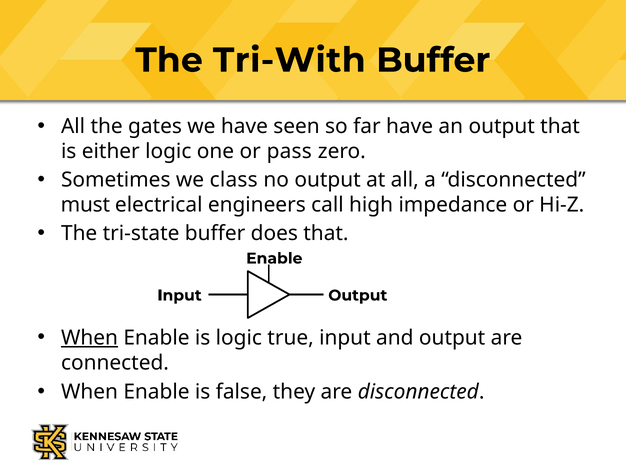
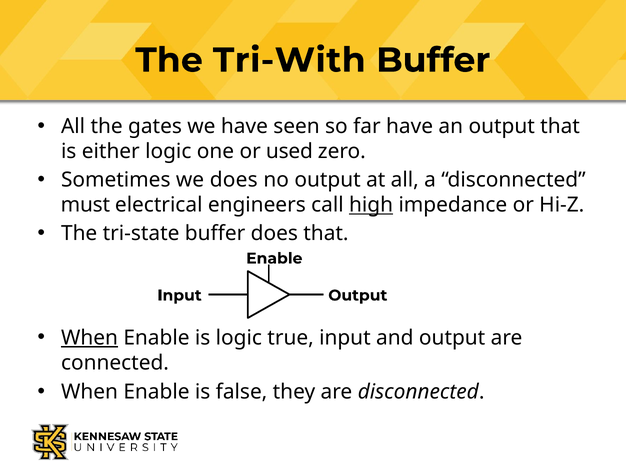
pass: pass -> used (289, 152)
we class: class -> does (234, 180)
high underline: none -> present (371, 205)
